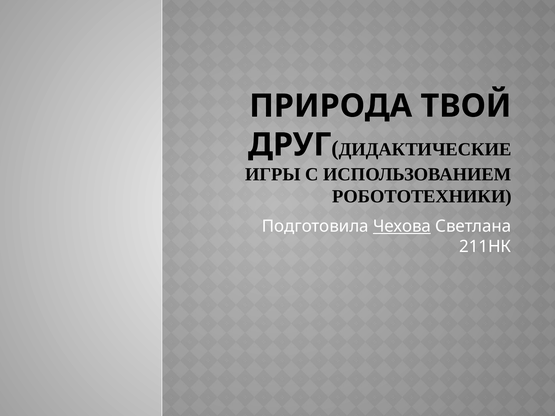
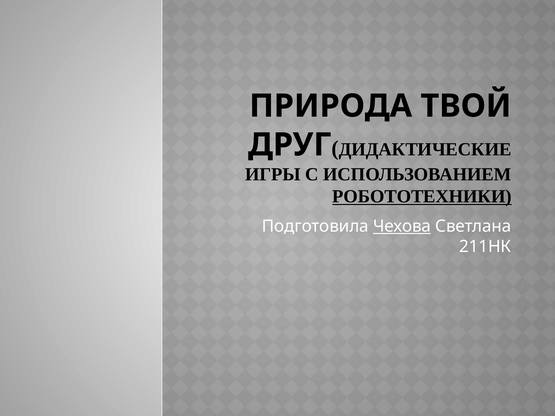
РОБОТОТЕХНИКИ underline: none -> present (422, 197)
